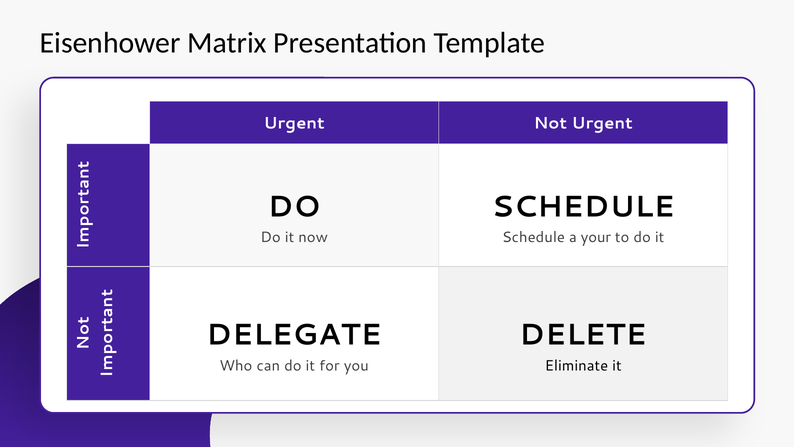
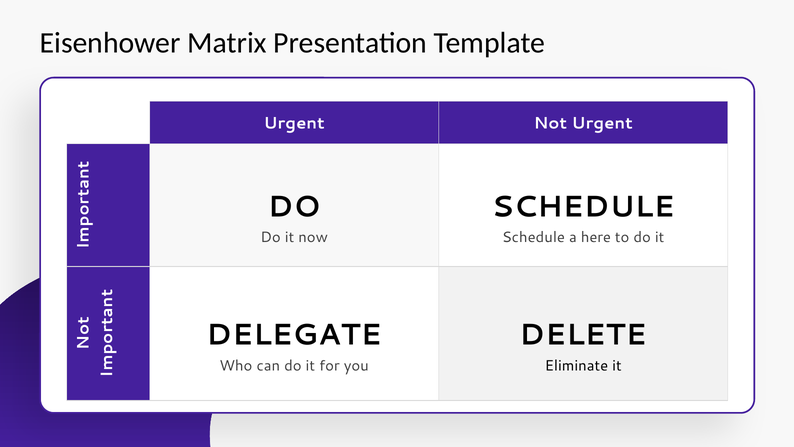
your: your -> here (596, 237)
